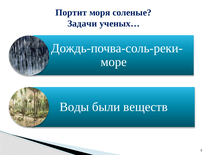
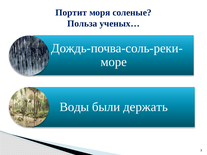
Задачи: Задачи -> Польза (82, 24)
веществ: веществ -> держать (146, 107)
